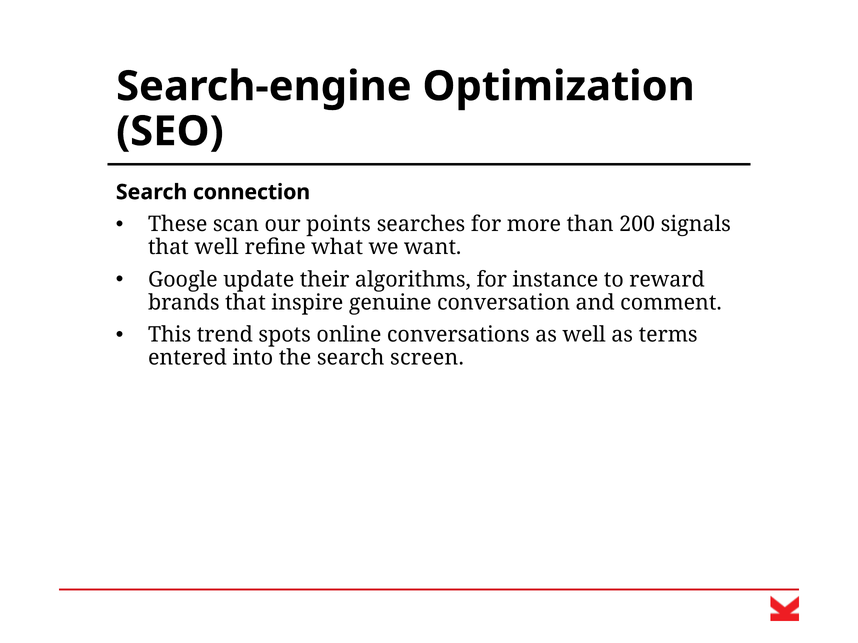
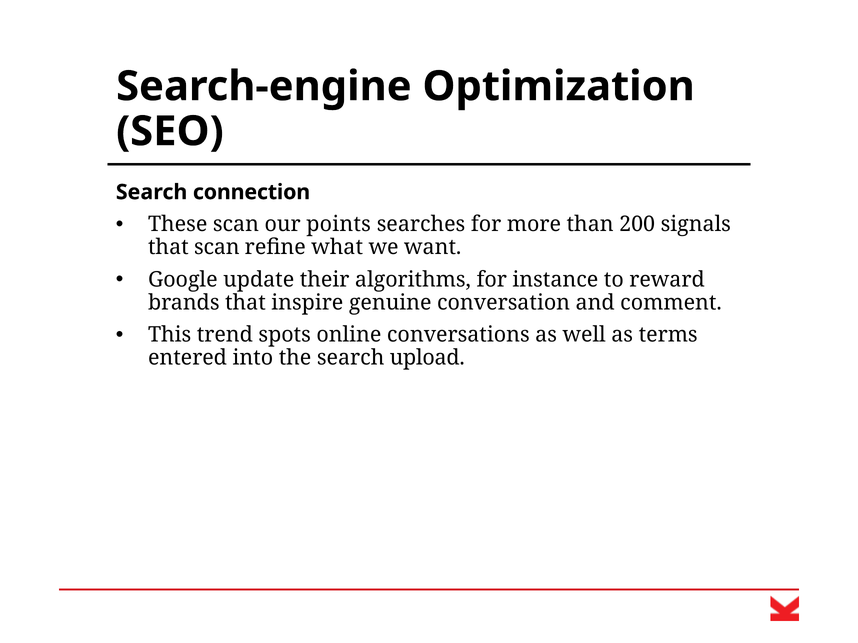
that well: well -> scan (217, 248)
screen: screen -> upload (427, 358)
